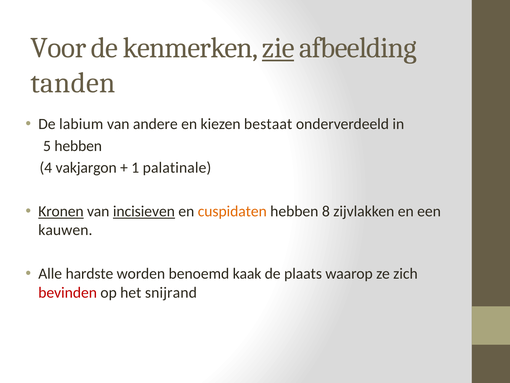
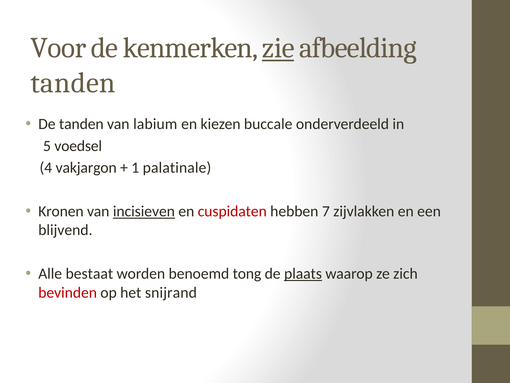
De labium: labium -> tanden (81, 124)
andere: andere -> labium (155, 124)
bestaat: bestaat -> buccale (268, 124)
5 hebben: hebben -> voedsel (78, 146)
Kronen underline: present -> none (61, 211)
cuspidaten colour: orange -> red (232, 211)
8: 8 -> 7 (326, 211)
kauwen: kauwen -> blijvend (65, 230)
hardste: hardste -> bestaat (89, 273)
kaak: kaak -> tong (247, 273)
plaats underline: none -> present (303, 273)
